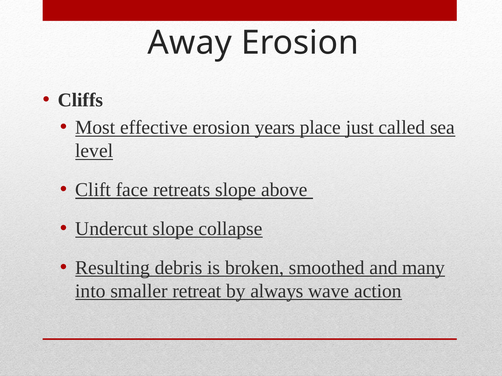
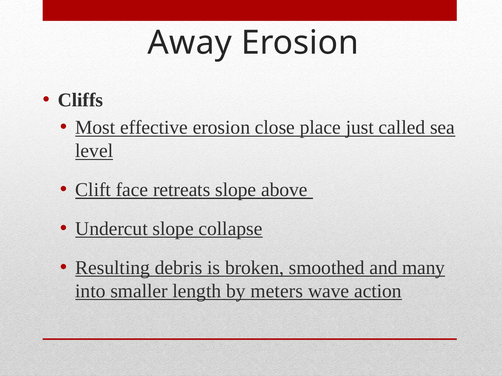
years: years -> close (275, 128)
retreat: retreat -> length (197, 291)
always: always -> meters (277, 291)
